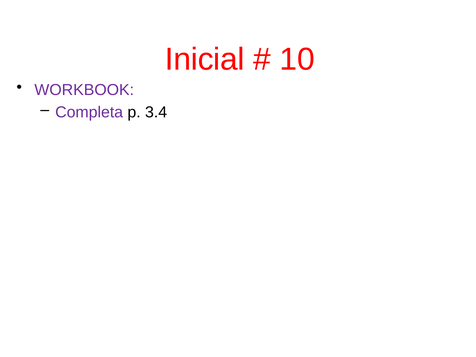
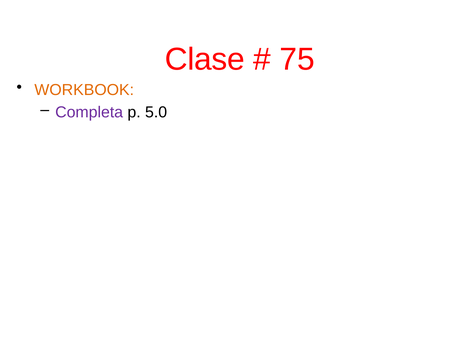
Inicial: Inicial -> Clase (205, 59)
10: 10 -> 75 (297, 59)
WORKBOOK colour: purple -> orange (84, 90)
3.4: 3.4 -> 5.0 (156, 112)
